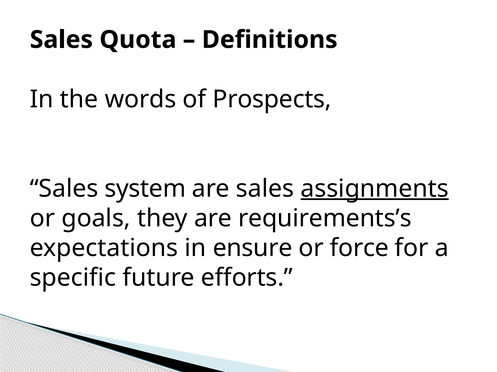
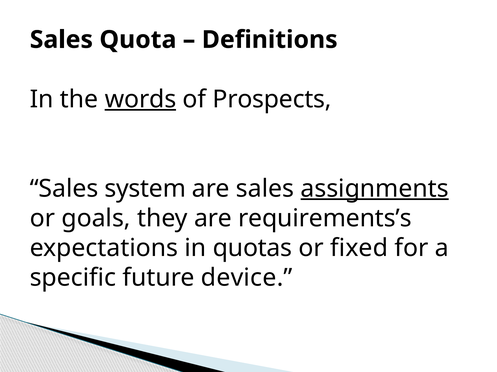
words underline: none -> present (141, 99)
ensure: ensure -> quotas (253, 249)
force: force -> fixed (359, 249)
efforts: efforts -> device (247, 278)
